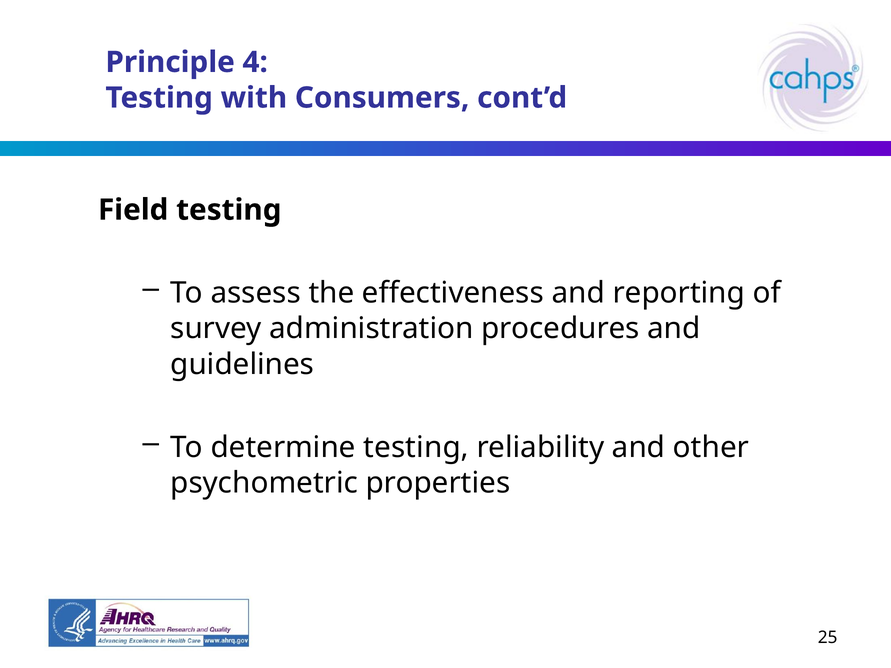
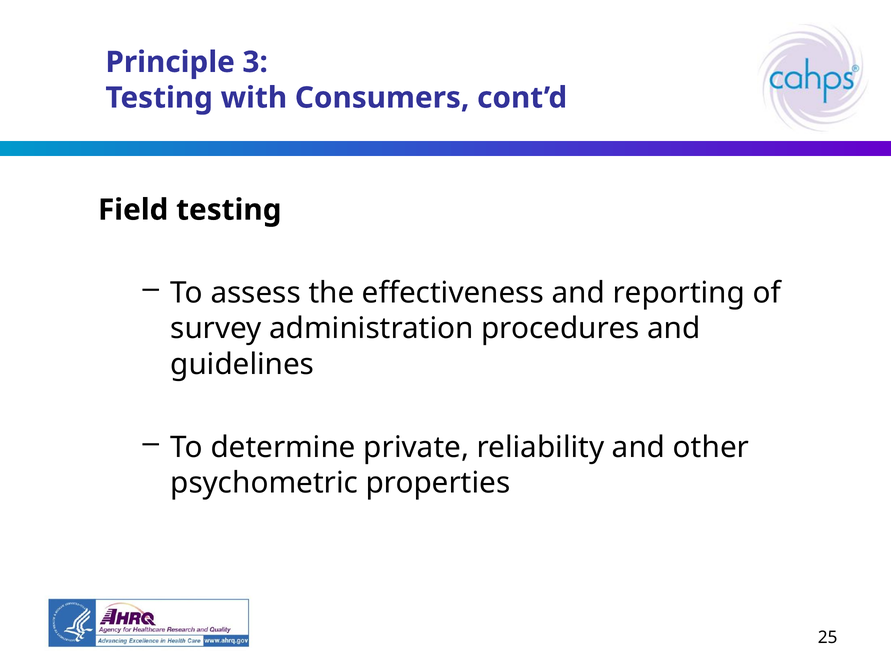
4: 4 -> 3 (255, 62)
determine testing: testing -> private (416, 448)
